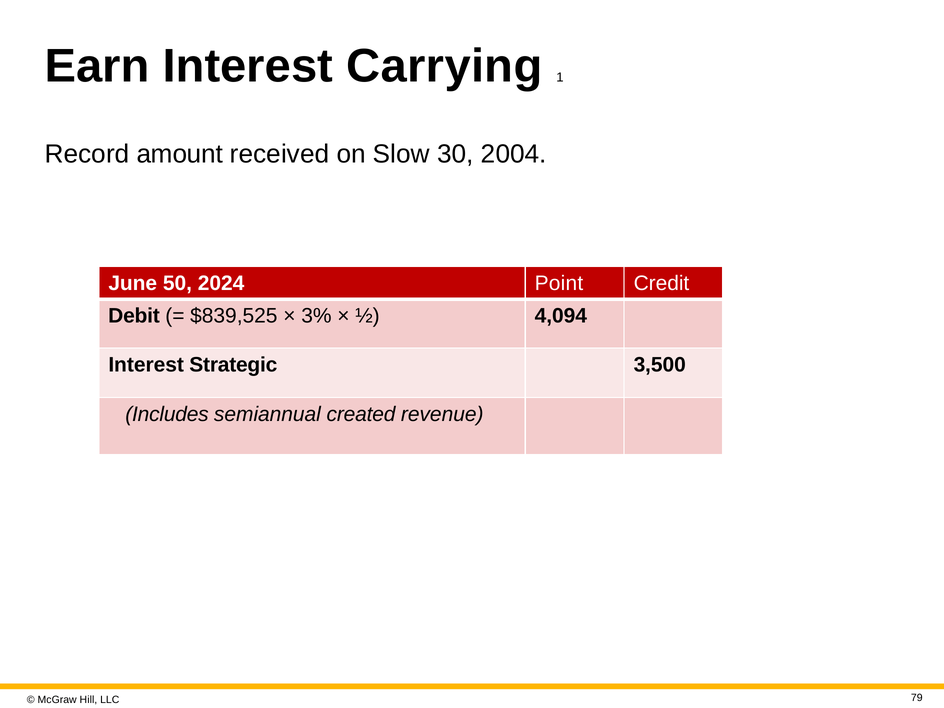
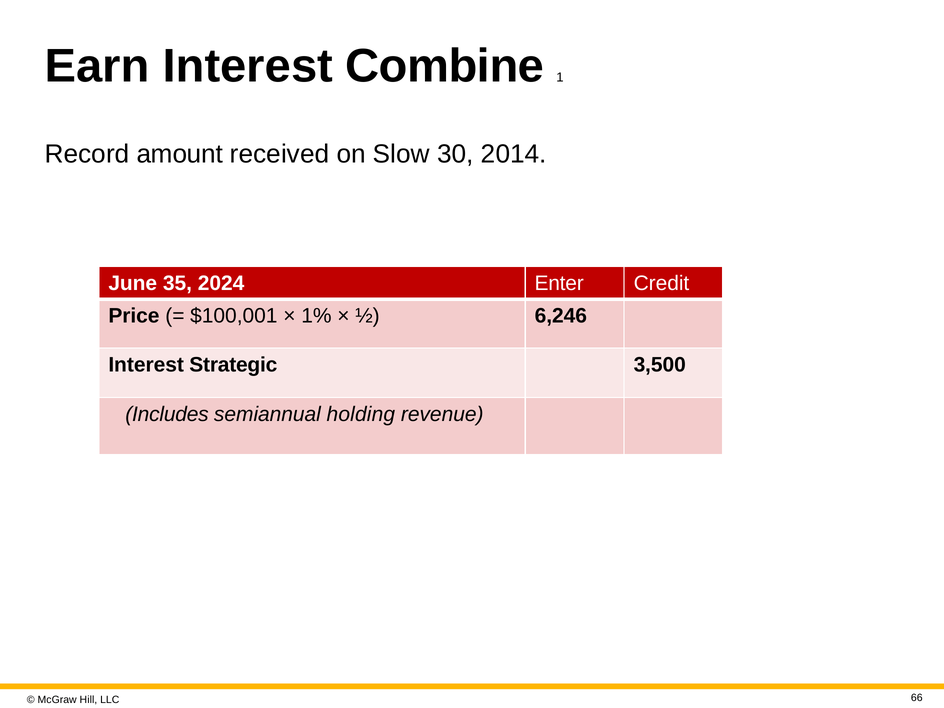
Carrying: Carrying -> Combine (445, 66)
2004: 2004 -> 2014 (514, 154)
50: 50 -> 35 (177, 283)
Point: Point -> Enter (559, 283)
Debit: Debit -> Price (134, 316)
$839,525: $839,525 -> $100,001 (234, 316)
3%: 3% -> 1% (316, 316)
4,094: 4,094 -> 6,246 (561, 316)
created: created -> holding (361, 414)
79: 79 -> 66 (917, 698)
